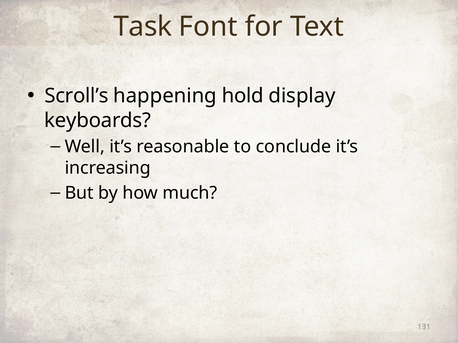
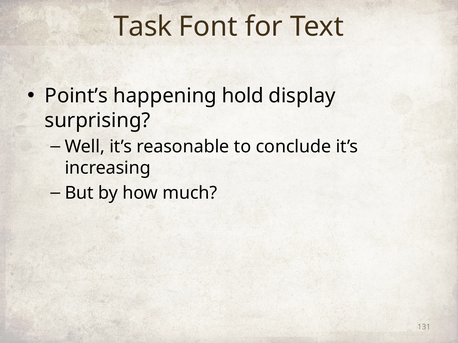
Scroll’s: Scroll’s -> Point’s (76, 96)
keyboards: keyboards -> surprising (98, 121)
